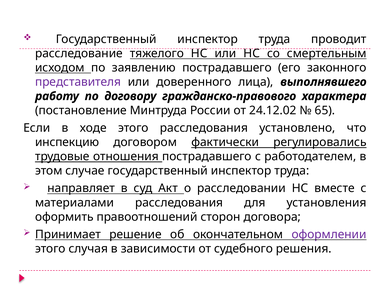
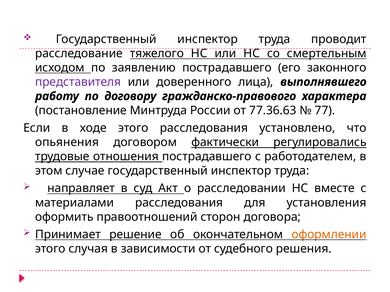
24.12.02: 24.12.02 -> 77.36.63 (273, 111)
65: 65 -> 77 (325, 111)
инспекцию: инспекцию -> опьянения (67, 143)
оформлении colour: purple -> orange (329, 235)
